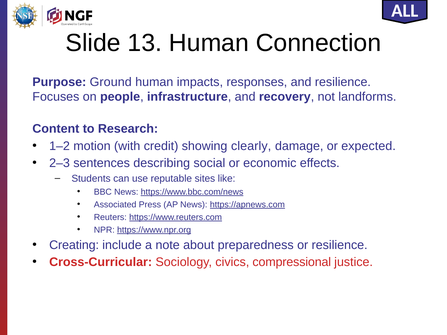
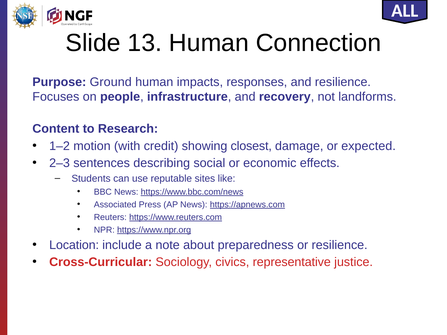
clearly: clearly -> closest (251, 146)
Creating: Creating -> Location (74, 245)
compressional: compressional -> representative (292, 262)
